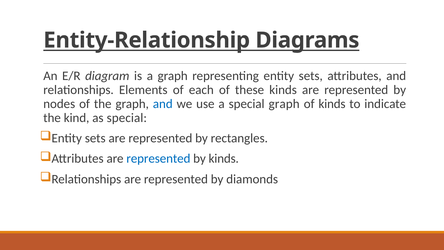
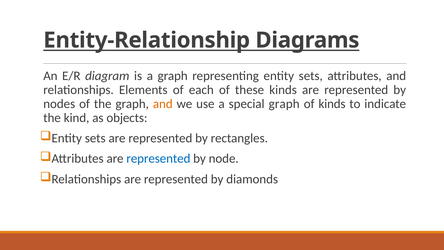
and colour: blue -> orange (163, 104)
as special: special -> objects (127, 118)
by kinds: kinds -> node (224, 159)
